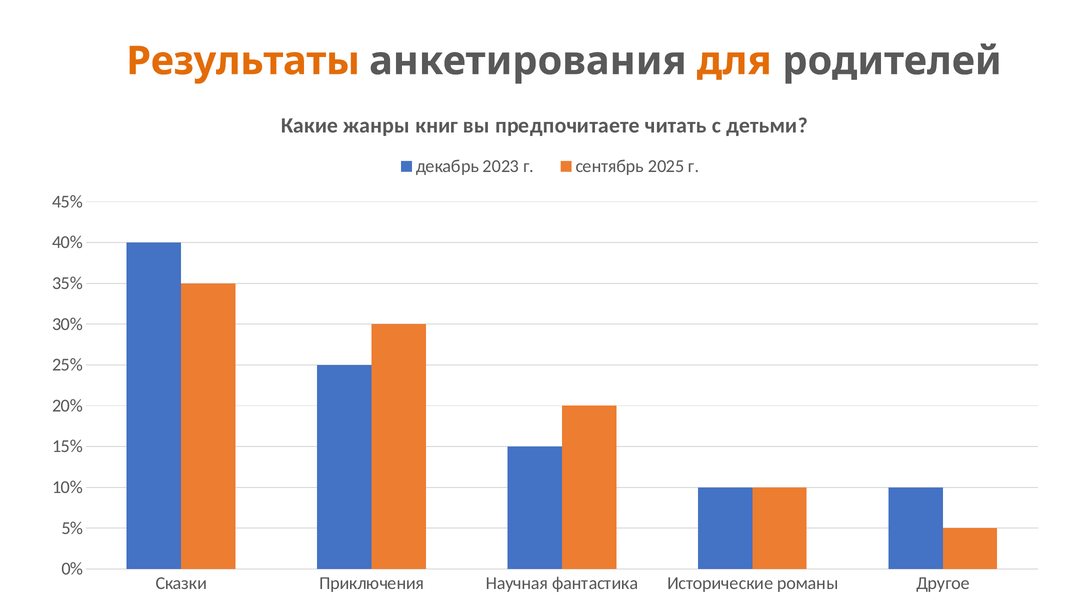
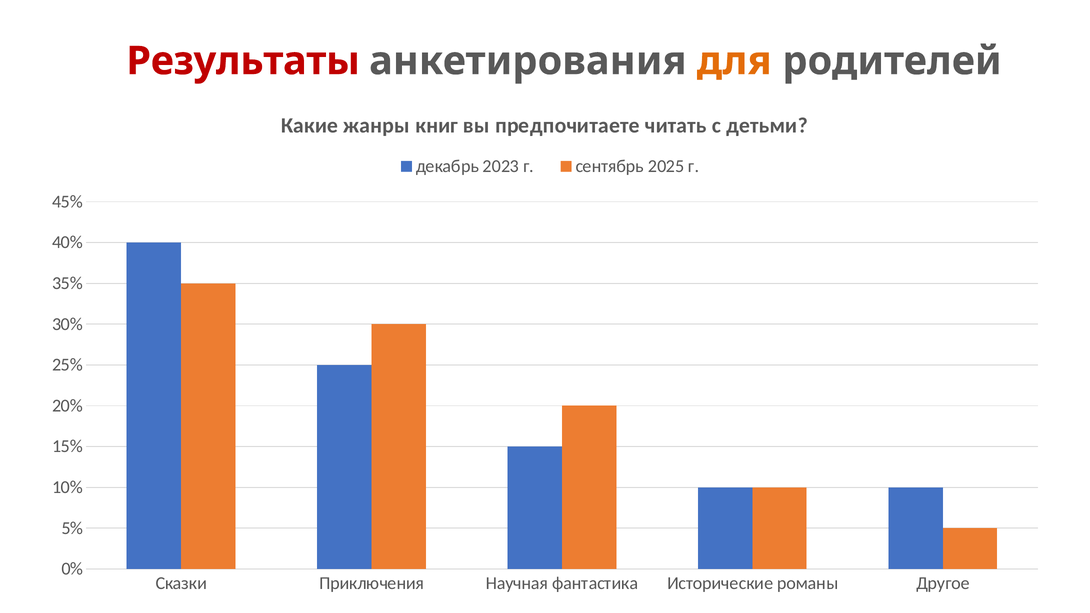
Результаты colour: orange -> red (243, 61)
